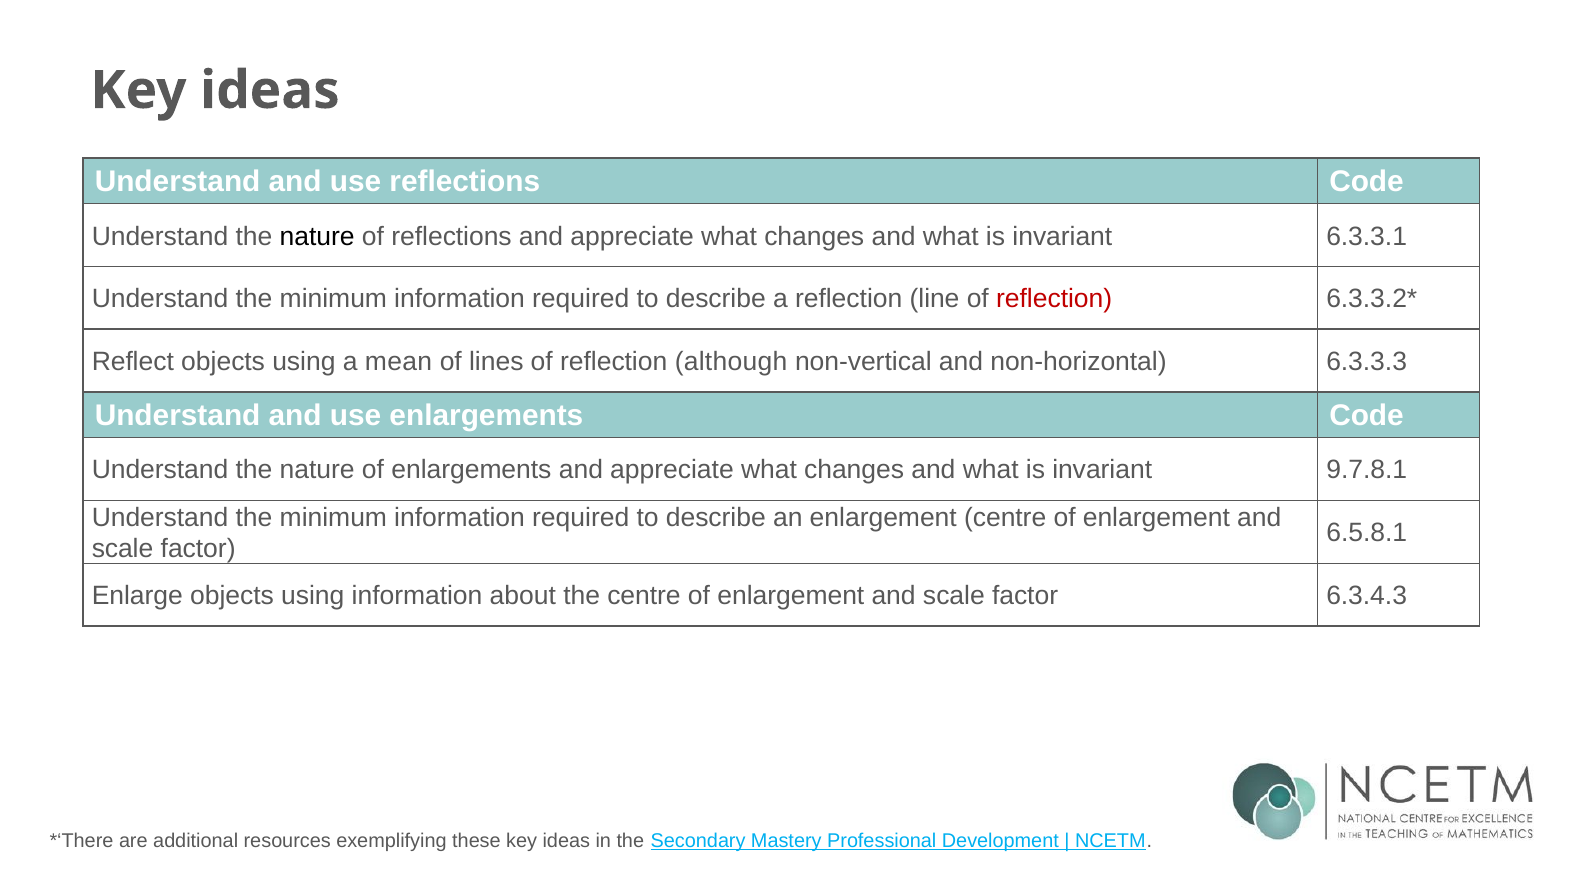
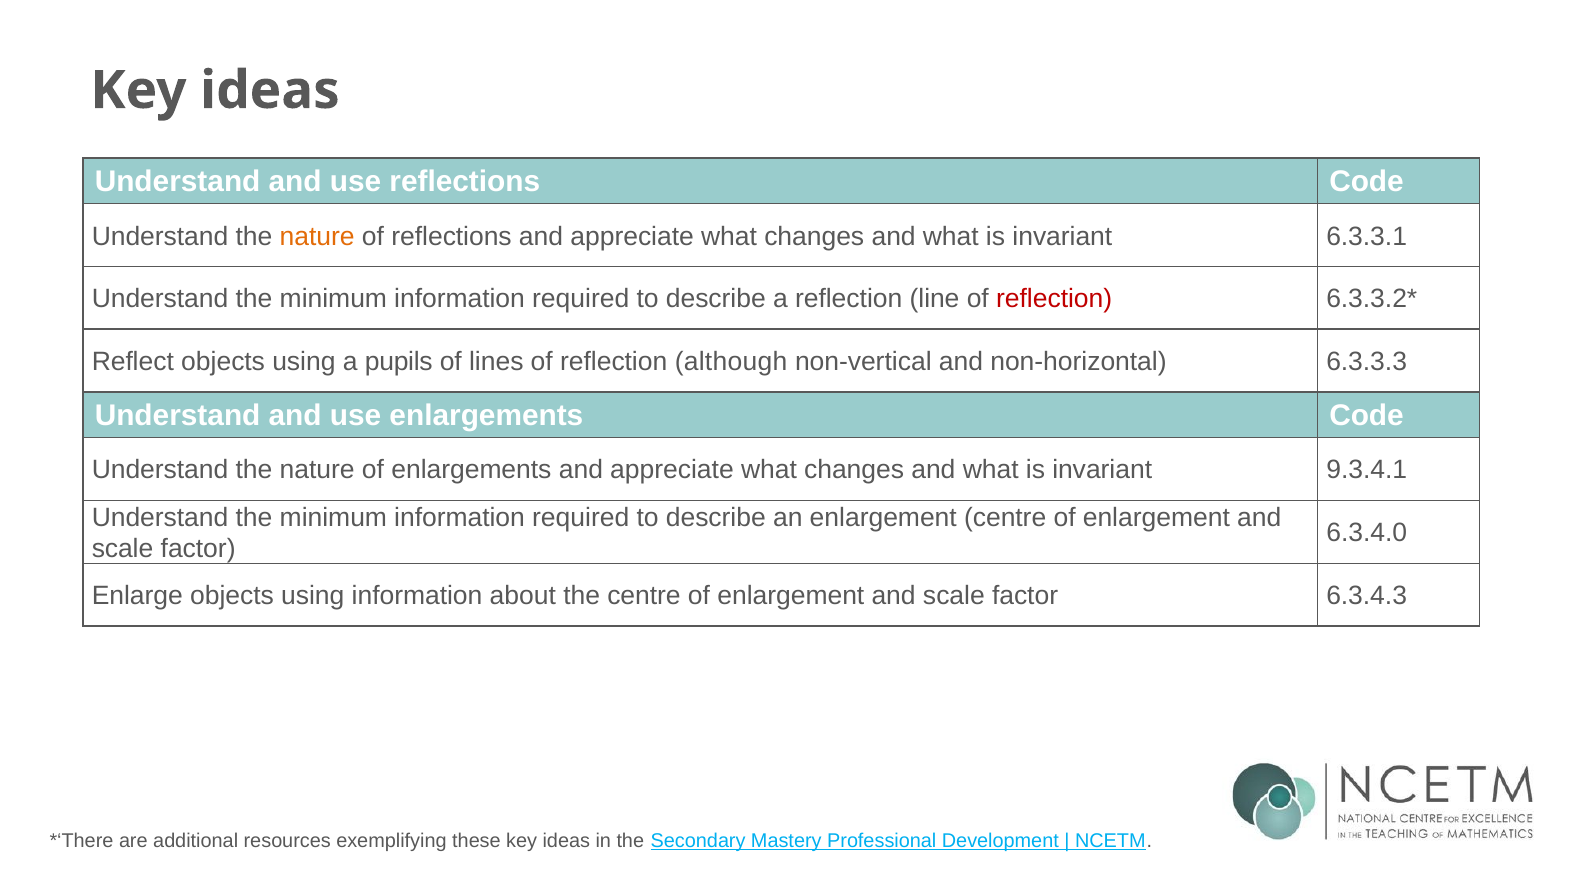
nature colour: black -> orange (317, 236)
mean: mean -> pupils (399, 362)
9.7.8.1: 9.7.8.1 -> 9.3.4.1 (1367, 470)
6.5.8.1: 6.5.8.1 -> 6.3.4.0 (1367, 533)
